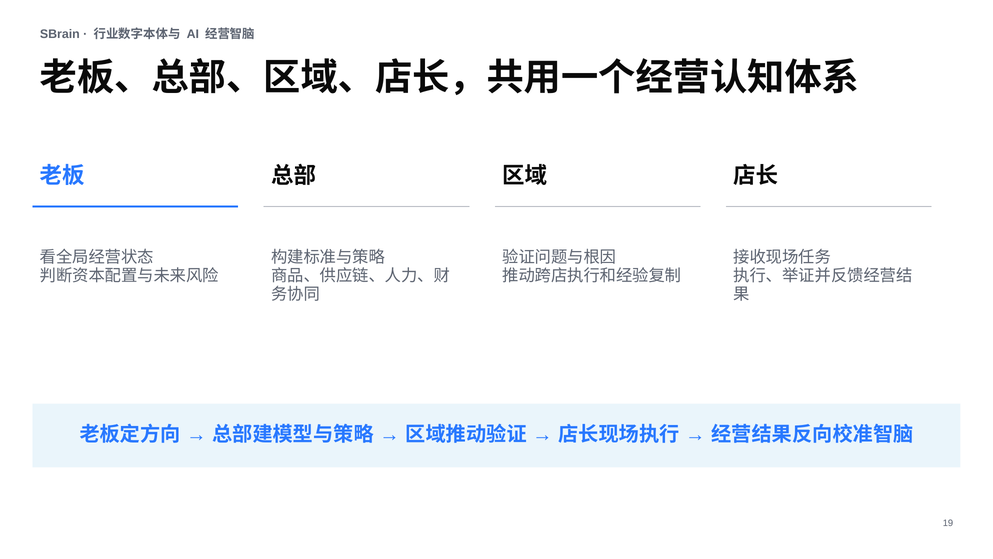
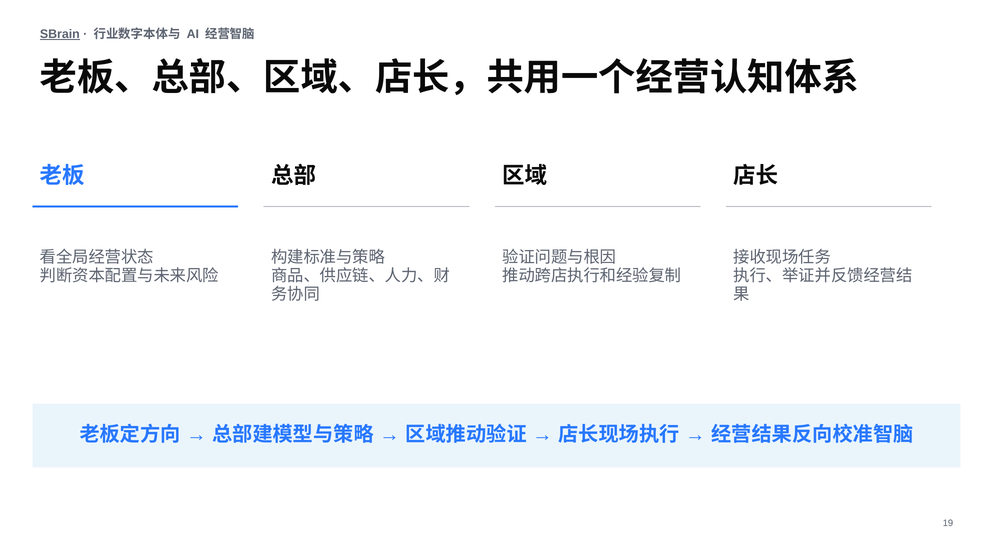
SBrain underline: none -> present (60, 34)
